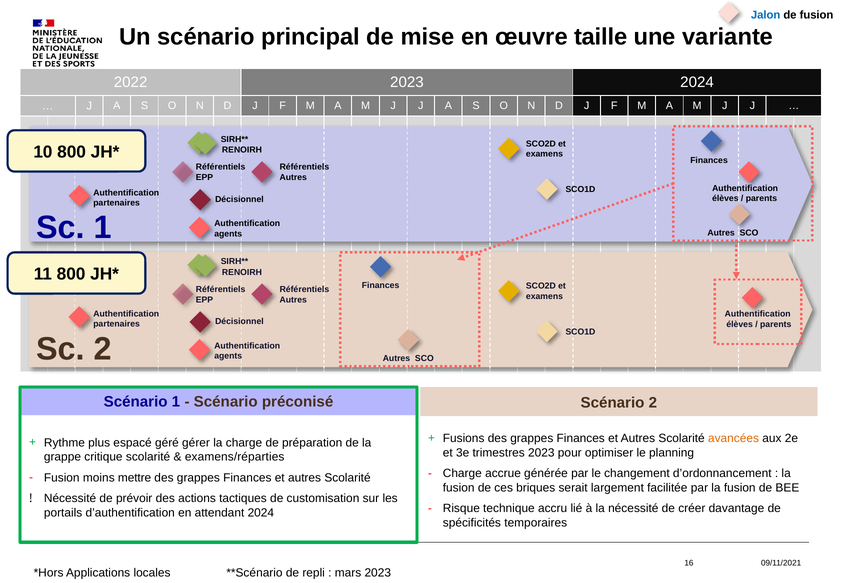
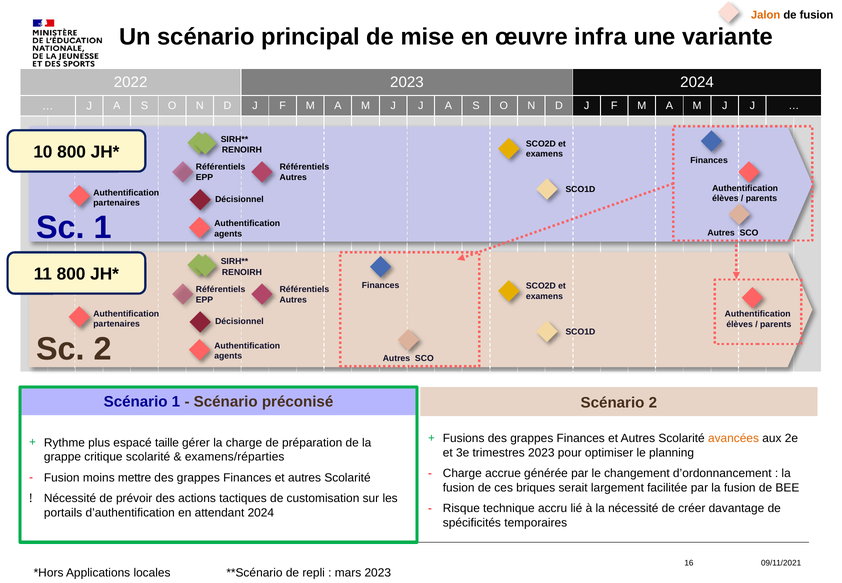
Jalon colour: blue -> orange (766, 15)
taille: taille -> infra (601, 37)
géré: géré -> taille (167, 443)
